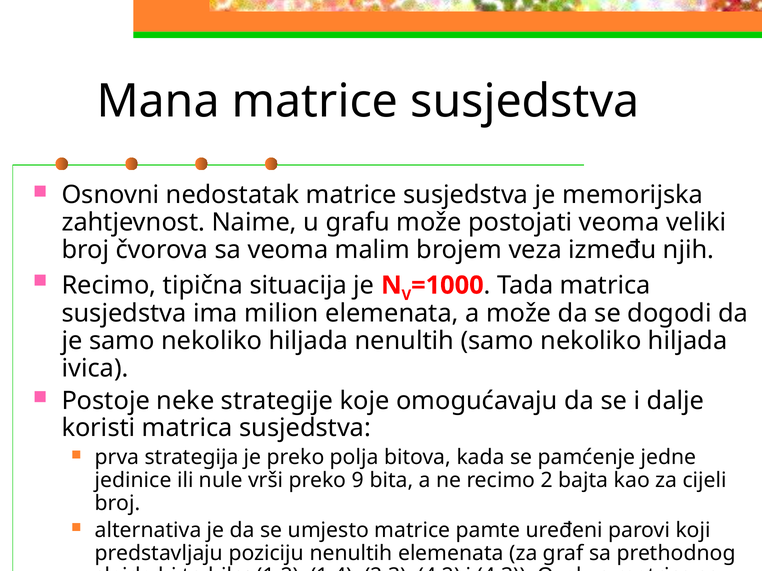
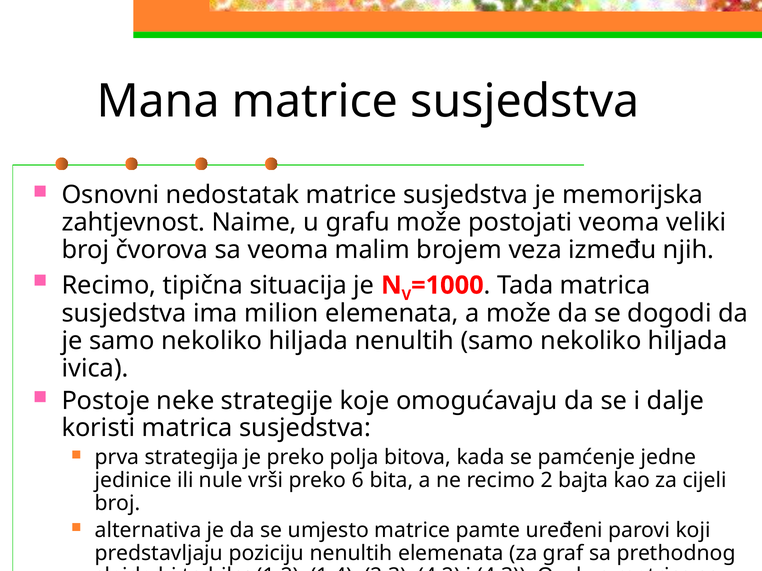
9: 9 -> 6 (358, 481)
